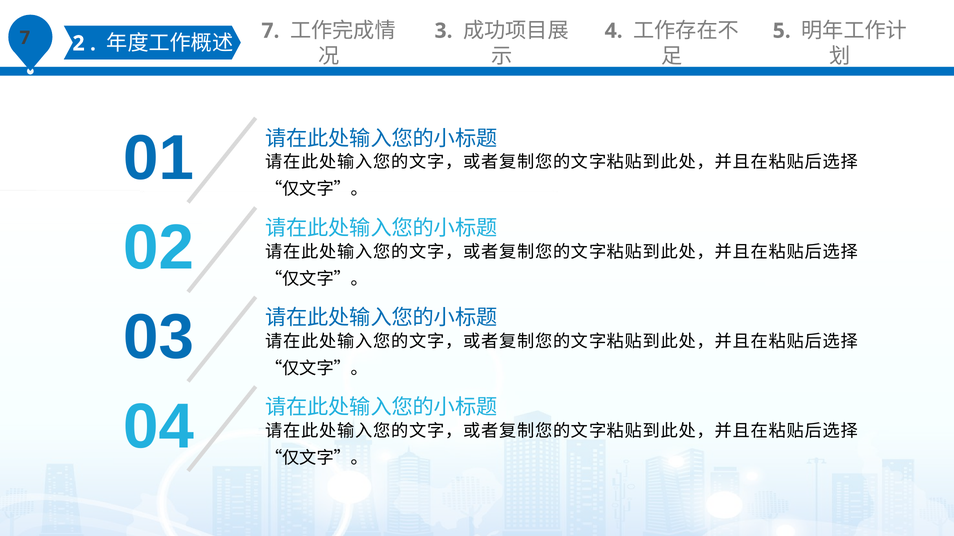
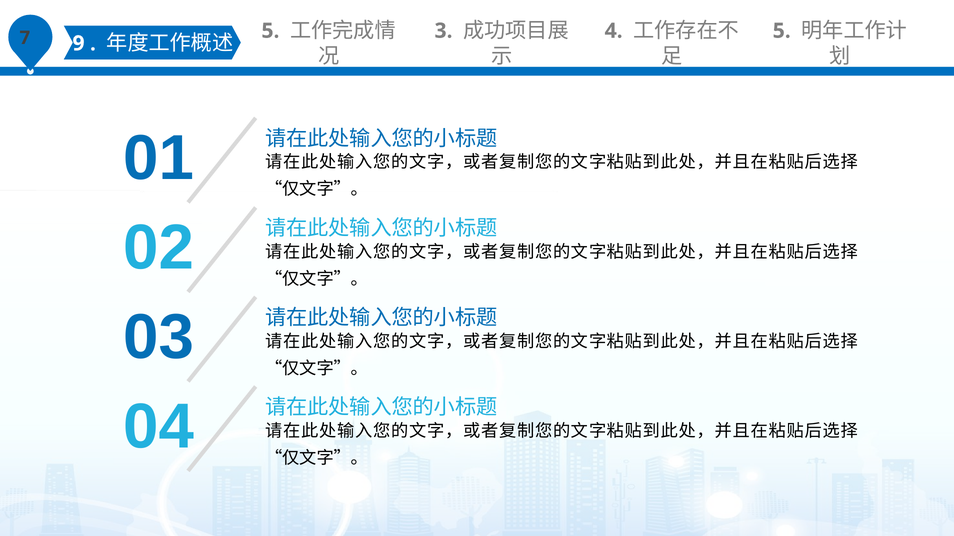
2: 2 -> 9 (79, 43)
7: 7 -> 5 (270, 31)
